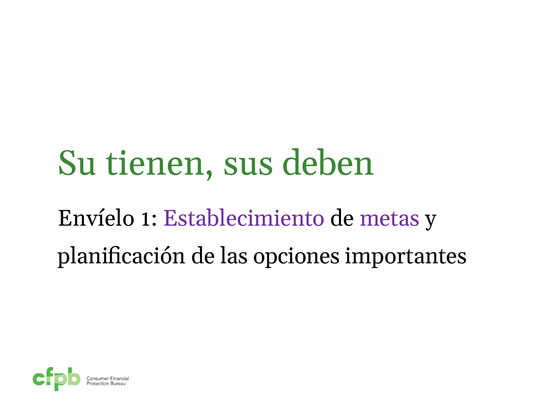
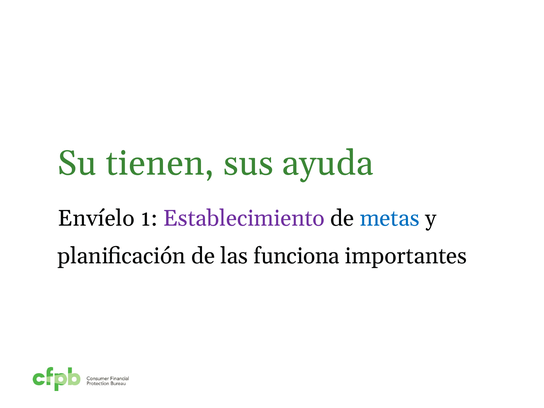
deben: deben -> ayuda (328, 163)
metas colour: purple -> blue (390, 218)
opciones: opciones -> funciona (297, 256)
